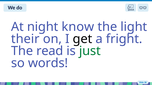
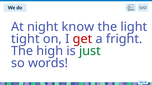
their: their -> tight (25, 39)
get colour: black -> red (82, 39)
read: read -> high (50, 51)
